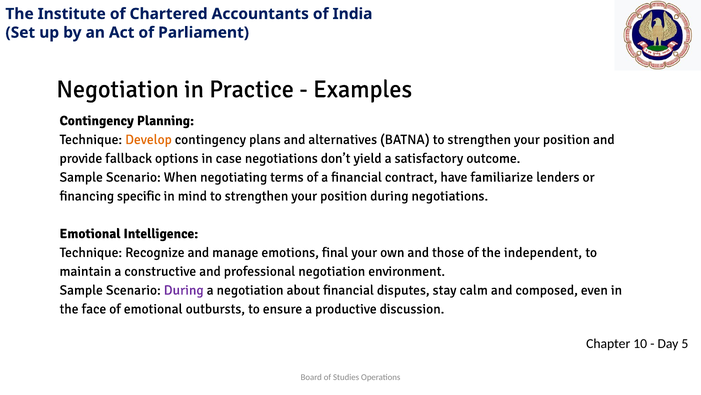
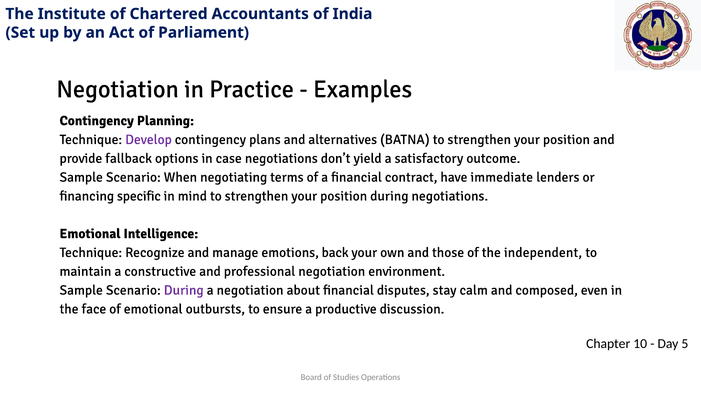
Develop colour: orange -> purple (148, 139)
familiarize: familiarize -> immediate (502, 177)
final: final -> back (335, 252)
